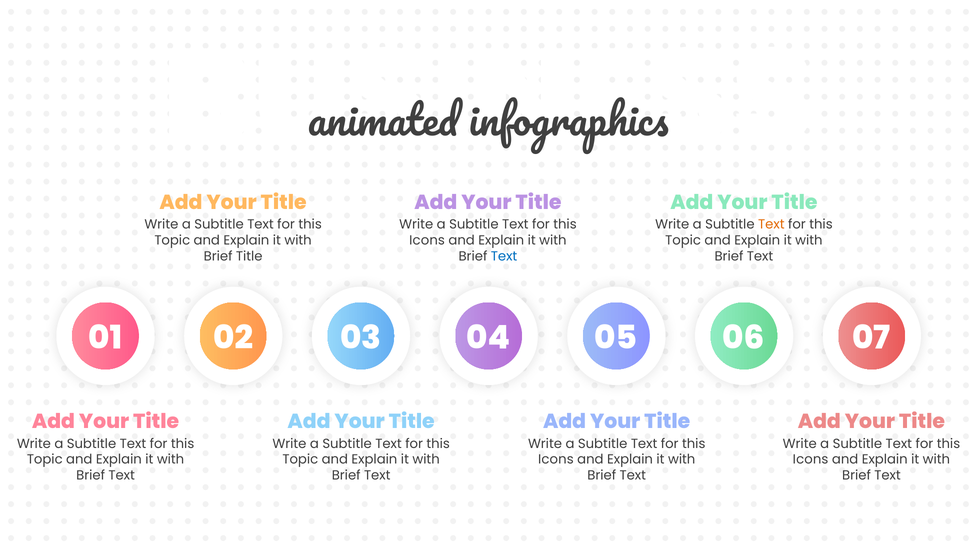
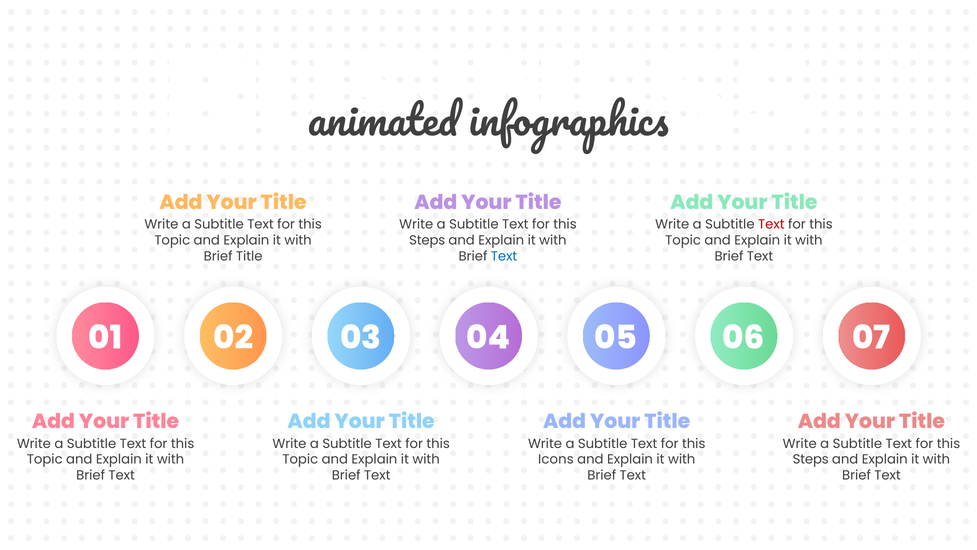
Text colour: orange -> red (771, 224)
Icons: Icons -> Steps (427, 240)
Icons: Icons -> Steps (811, 459)
